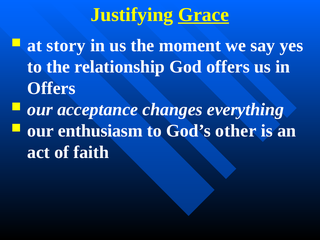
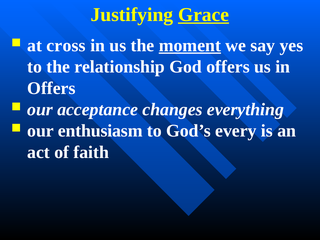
story: story -> cross (66, 46)
moment underline: none -> present (190, 46)
other: other -> every (236, 131)
